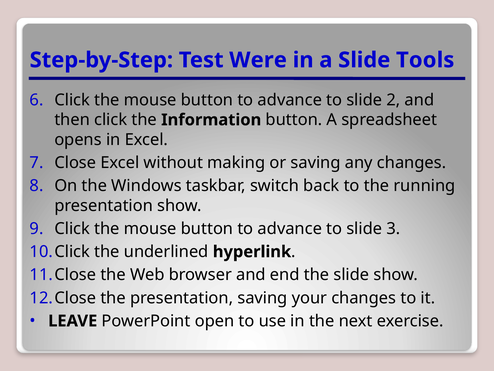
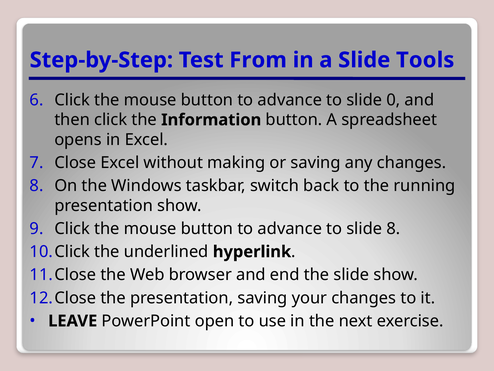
Were: Were -> From (258, 60)
2: 2 -> 0 (393, 100)
slide 3: 3 -> 8 (393, 228)
